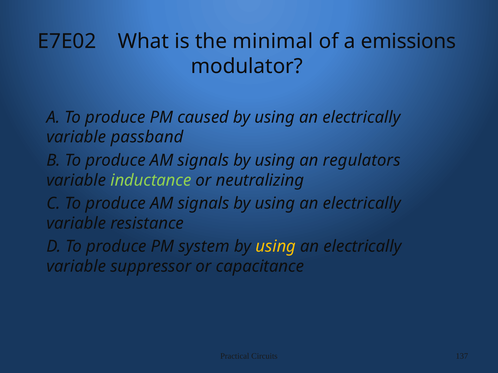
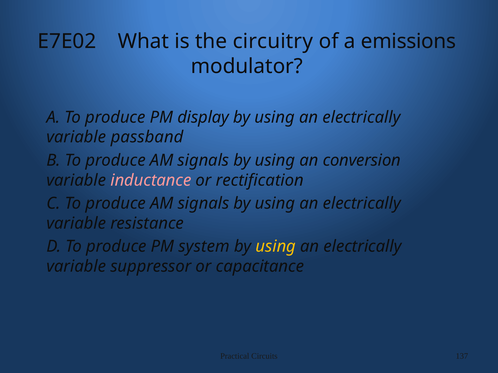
minimal: minimal -> circuitry (273, 41)
caused: caused -> display (203, 117)
regulators: regulators -> conversion (362, 161)
inductance colour: light green -> pink (151, 180)
neutralizing: neutralizing -> rectification (260, 180)
